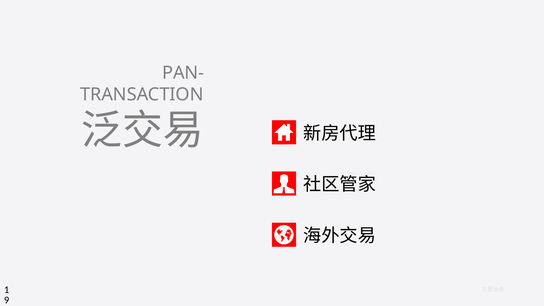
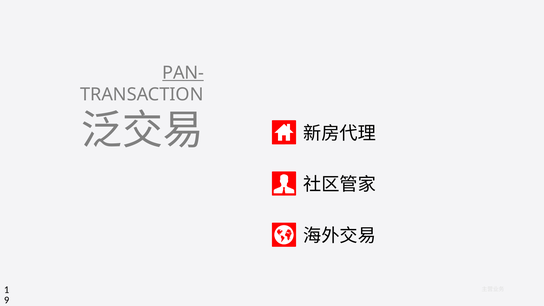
PAN- underline: none -> present (183, 73)
